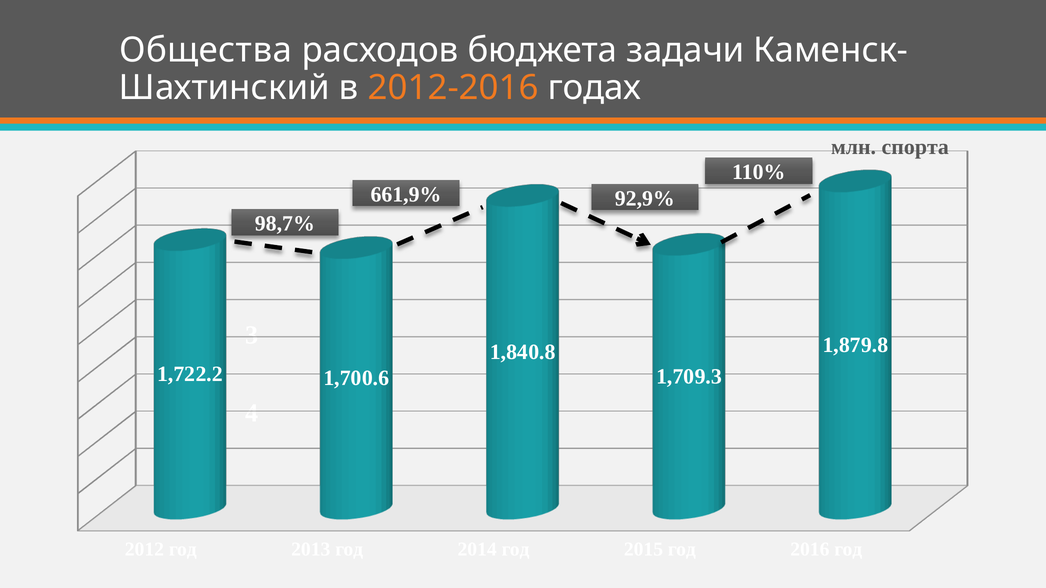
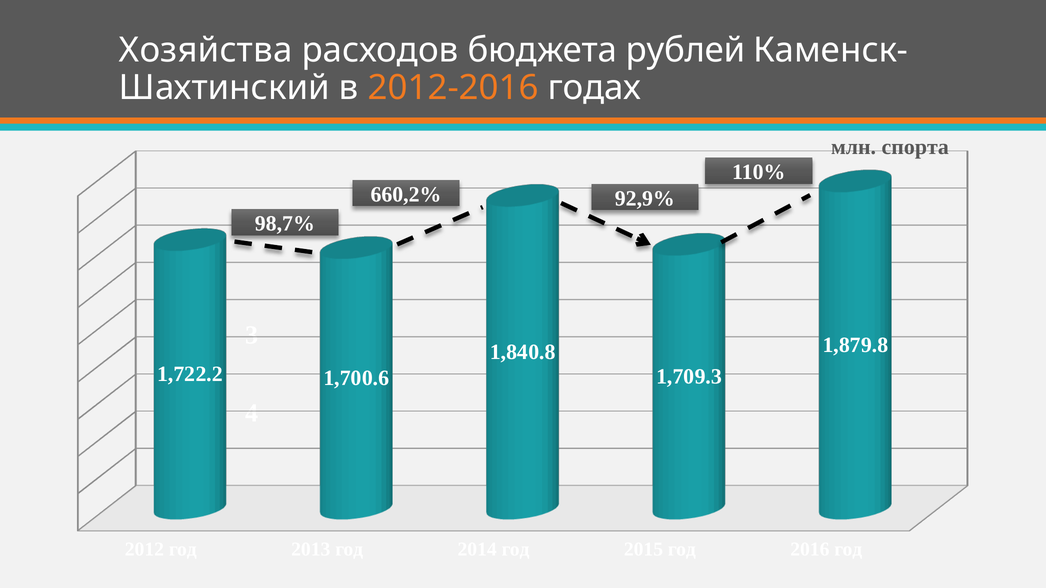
Общества: Общества -> Хозяйства (206, 50)
задачи: задачи -> рублей (686, 50)
661,9%: 661,9% -> 660,2% (406, 195)
